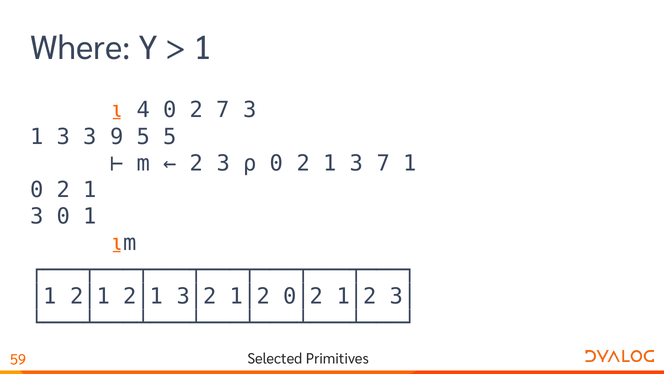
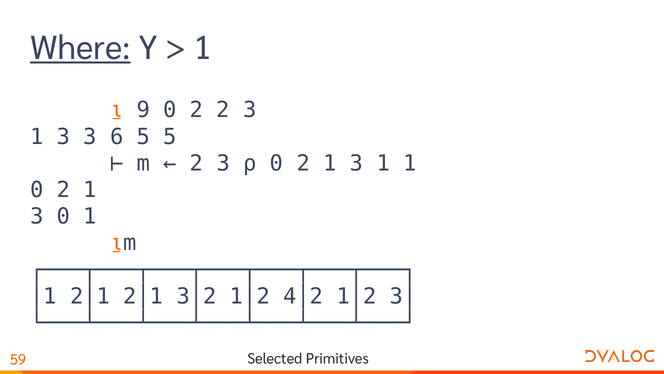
Where underline: none -> present (80, 48)
4: 4 -> 9 (143, 110)
2 7: 7 -> 2 (223, 110)
9: 9 -> 6 (117, 137)
1 3 7: 7 -> 1 (383, 163)
0│2: 0│2 -> 4│2 (303, 296)
